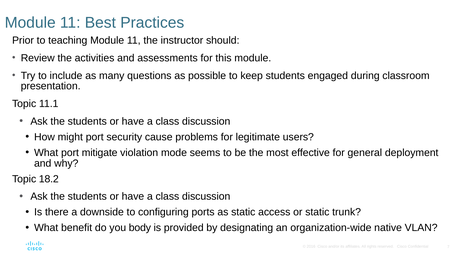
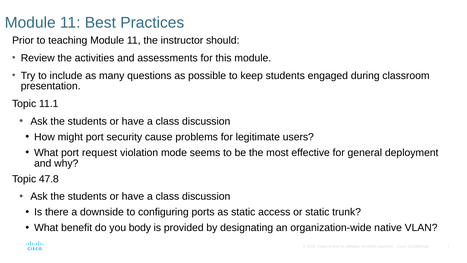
mitigate: mitigate -> request (100, 153)
18.2: 18.2 -> 47.8 (49, 179)
